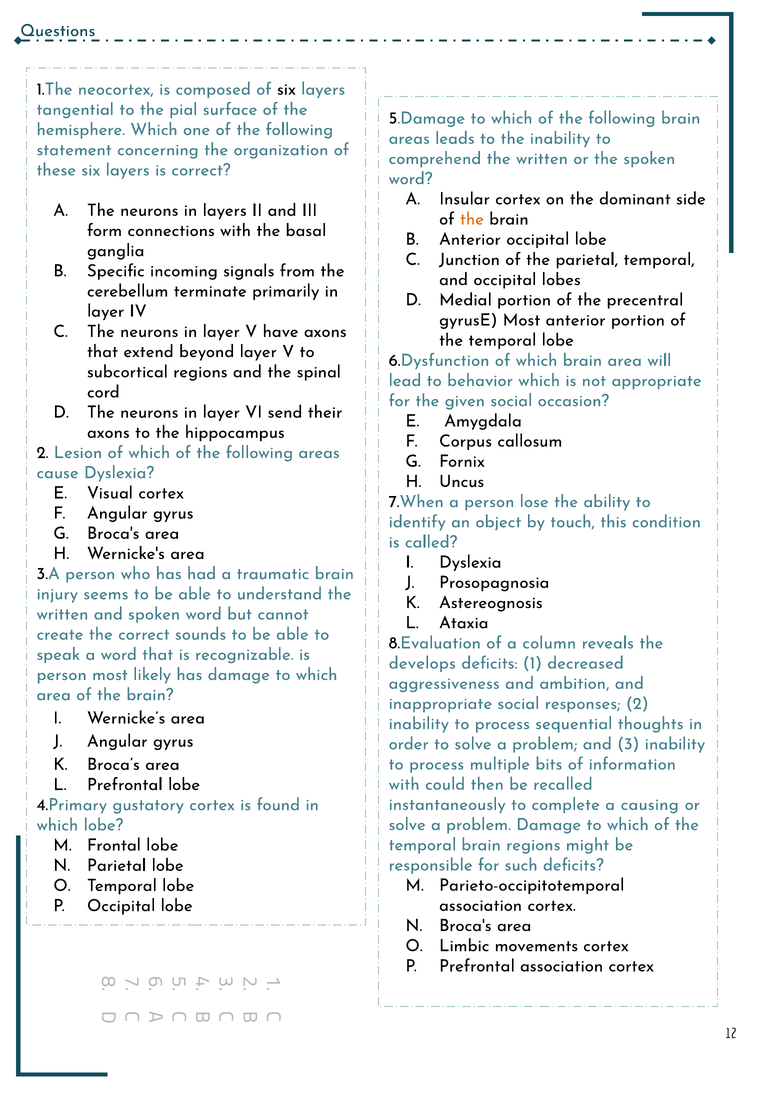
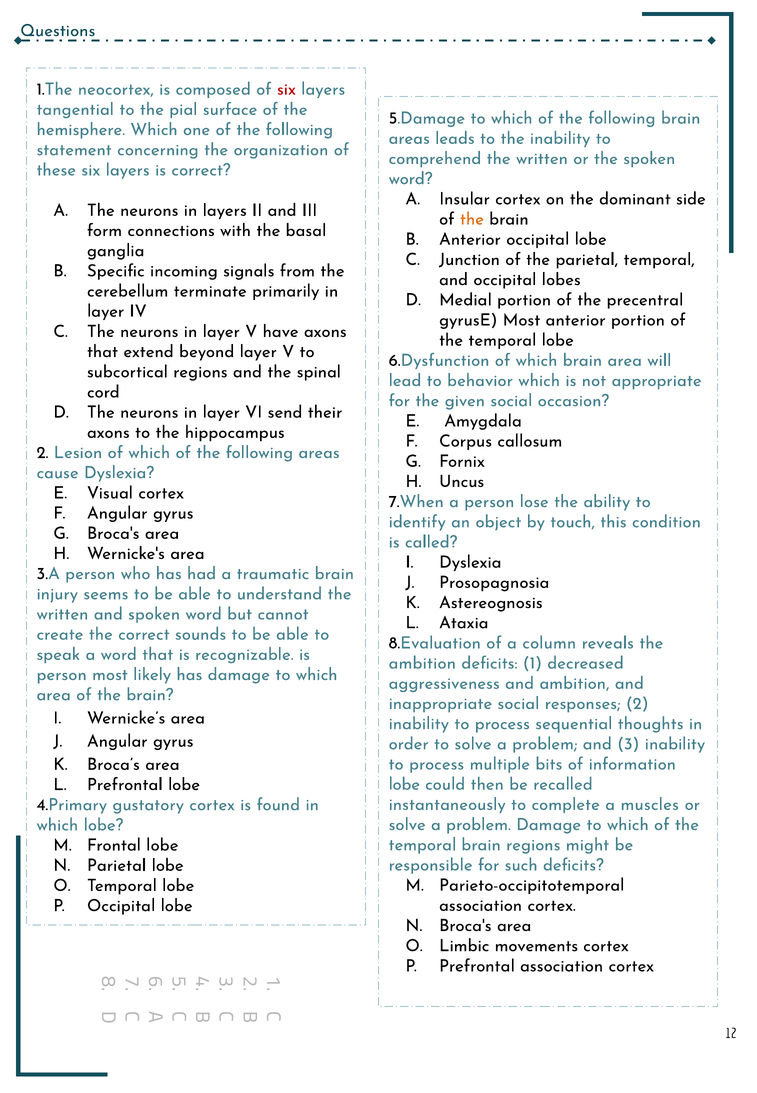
six colour: black -> red (286, 89)
develops: develops -> ambition (422, 663)
with: with -> lobe (404, 784)
causing: causing -> muscles (650, 804)
